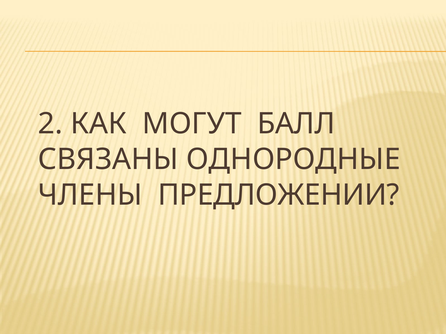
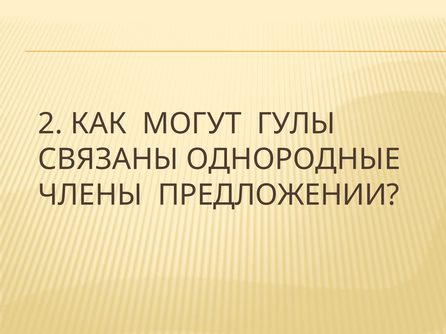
БАЛЛ: БАЛЛ -> ГУЛЫ (296, 124)
